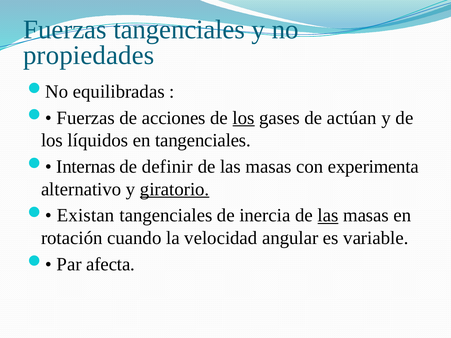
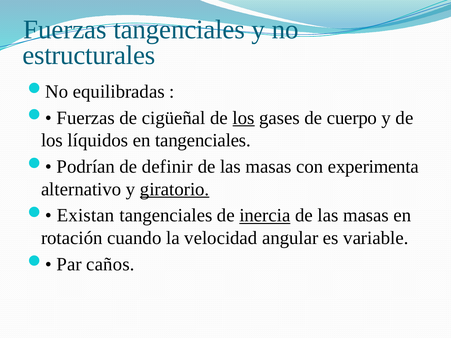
propiedades: propiedades -> estructurales (89, 55)
acciones: acciones -> cigüeñal (174, 118)
actúan: actúan -> cuerpo (352, 118)
Internas: Internas -> Podrían (86, 167)
inercia underline: none -> present (265, 216)
las underline: present -> none (328, 216)
afecta: afecta -> caños (110, 264)
